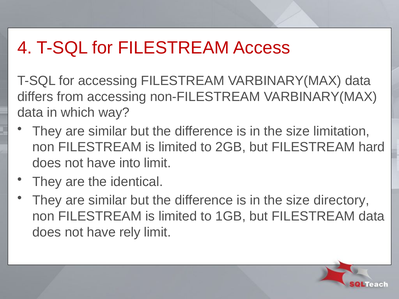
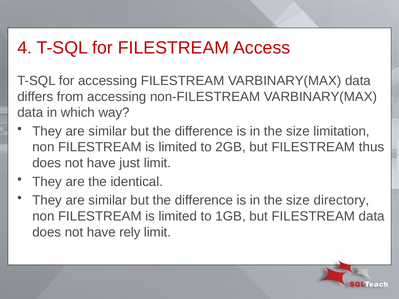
hard: hard -> thus (372, 147)
into: into -> just (130, 163)
